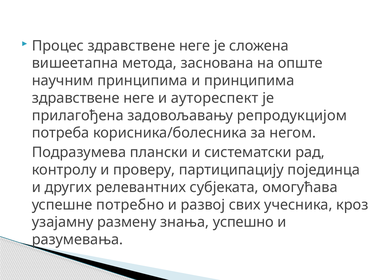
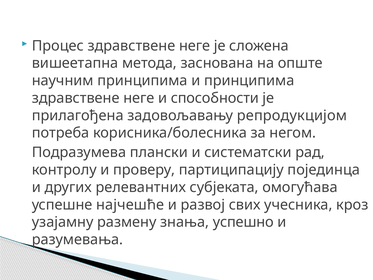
аутореспект: аутореспект -> способности (215, 98)
потребно: потребно -> најчешће (130, 205)
